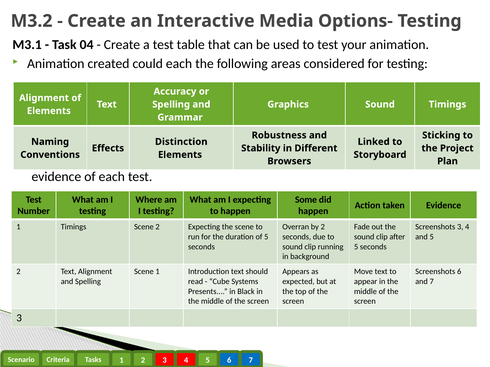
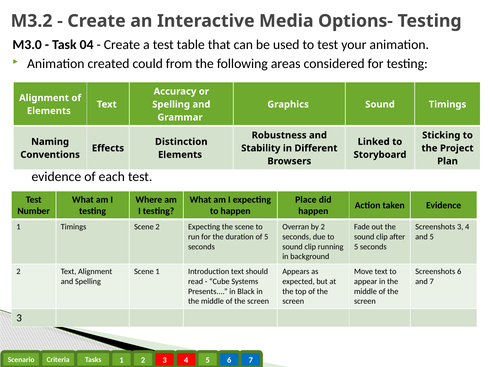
M3.1: M3.1 -> M3.0 (27, 45)
could each: each -> from (179, 64)
Some: Some -> Place (306, 200)
